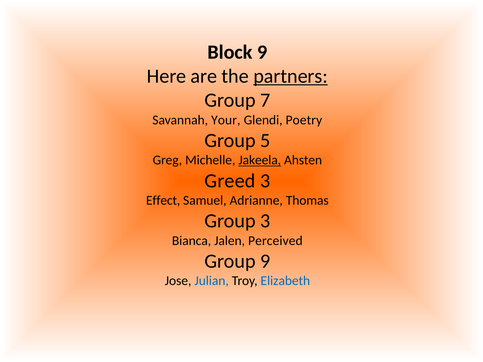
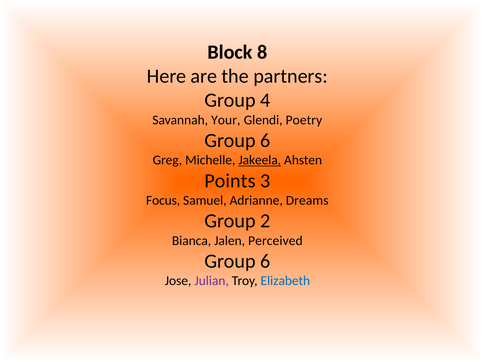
Block 9: 9 -> 8 (262, 52)
partners underline: present -> none (291, 76)
7: 7 -> 4 (265, 100)
5: 5 -> 6 (265, 141)
Greed: Greed -> Points (230, 181)
Effect: Effect -> Focus (163, 201)
Thomas: Thomas -> Dreams (307, 201)
Group 3: 3 -> 2 (265, 221)
9: 9 -> 6 (265, 261)
Julian colour: blue -> purple (212, 281)
